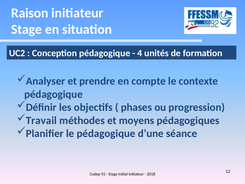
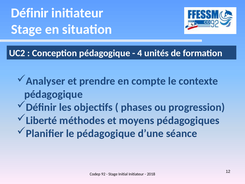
Raison: Raison -> Définir (30, 13)
Travail: Travail -> Liberté (41, 120)
